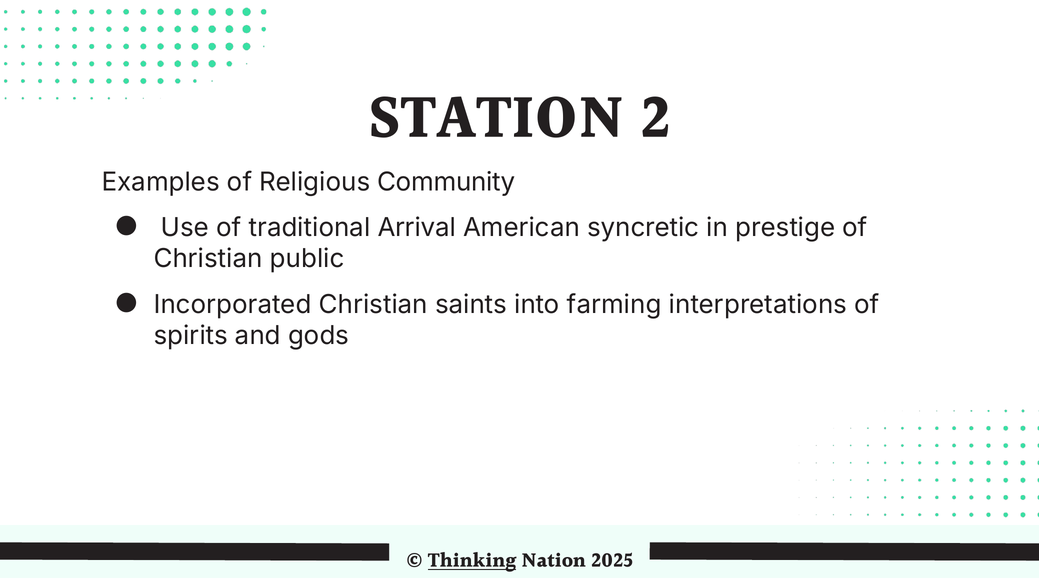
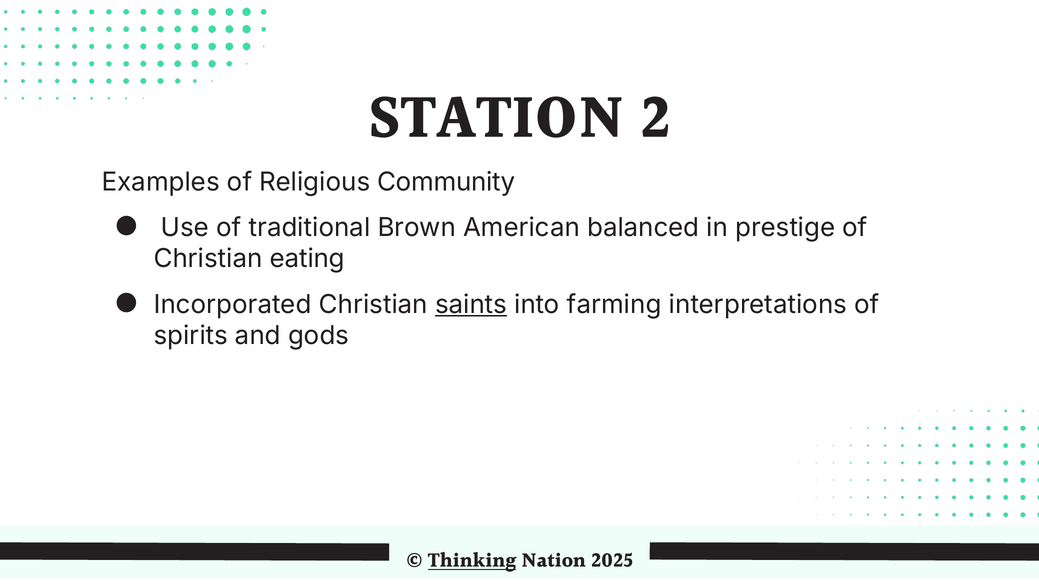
Arrival: Arrival -> Brown (417, 227)
syncretic: syncretic -> balanced (643, 227)
public: public -> eating (307, 259)
saints underline: none -> present (471, 304)
